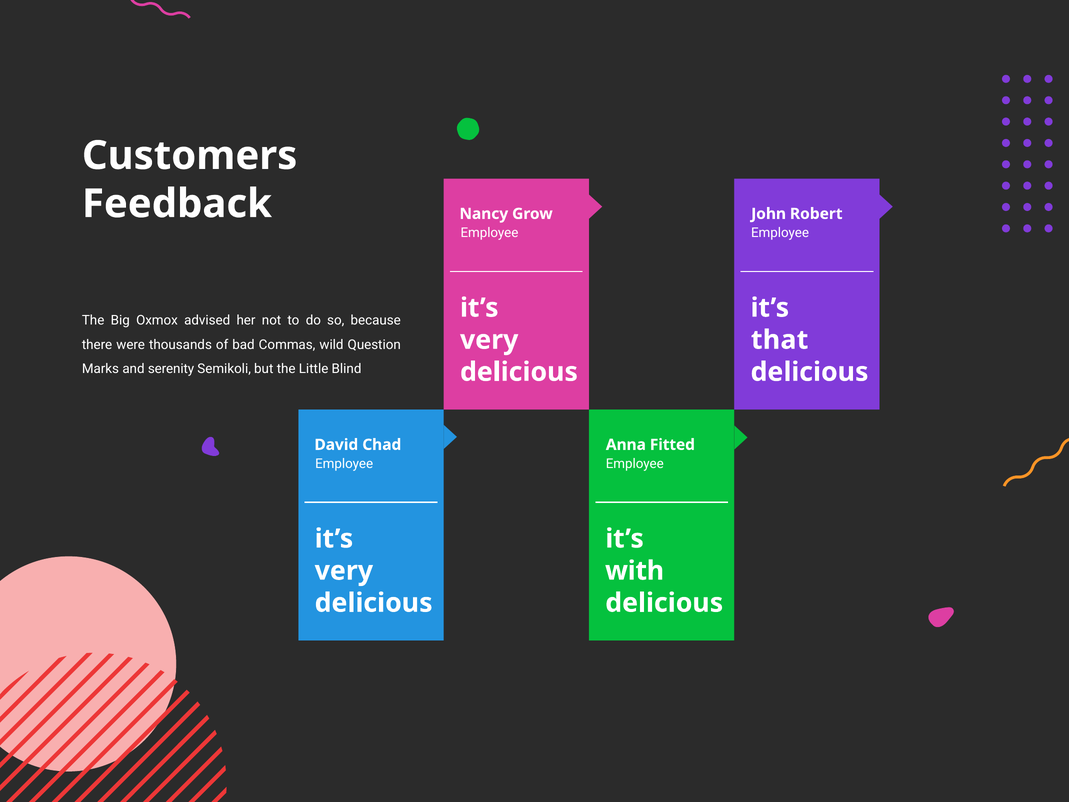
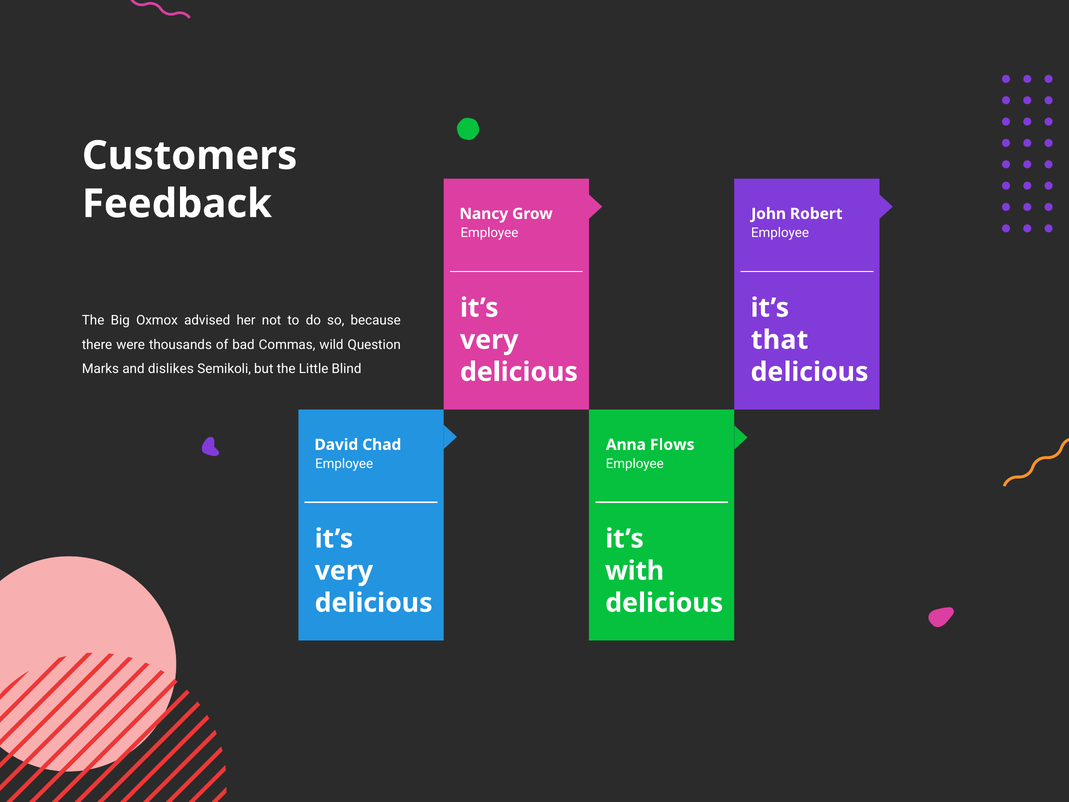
serenity: serenity -> dislikes (171, 369)
Fitted: Fitted -> Flows (672, 445)
